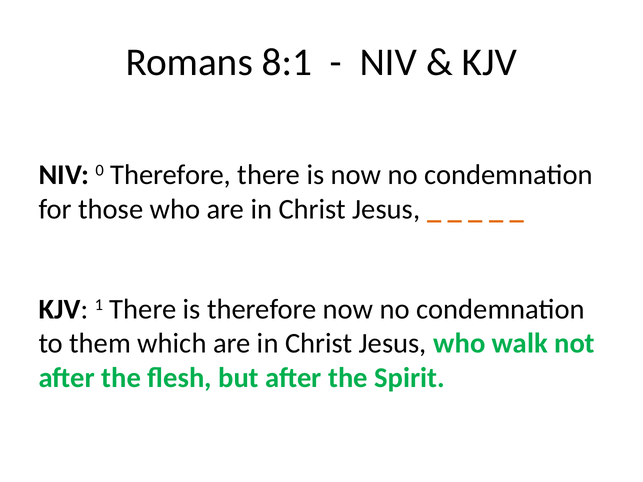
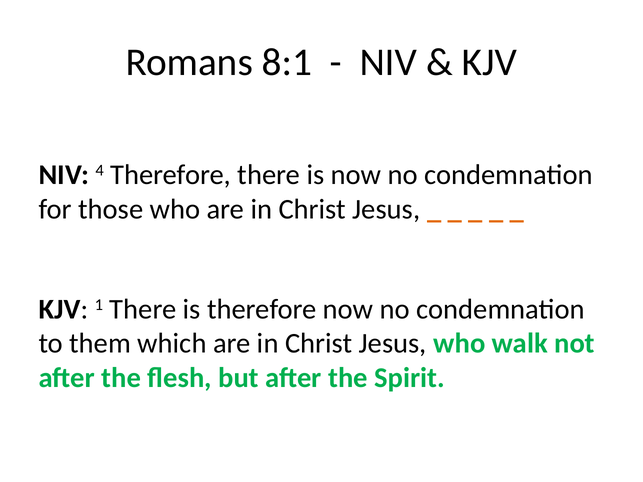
0: 0 -> 4 (100, 170)
